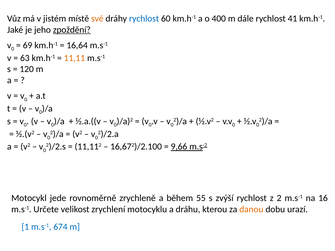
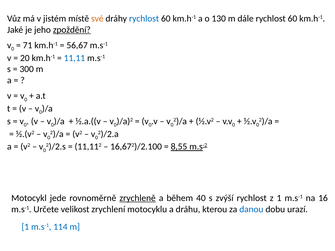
400: 400 -> 130 (219, 19)
dále rychlost 41: 41 -> 60 (292, 19)
69: 69 -> 71 (28, 45)
16,64: 16,64 -> 56,67 (77, 45)
63: 63 -> 20 (25, 58)
11,11 colour: orange -> blue (74, 58)
120: 120 -> 300 (27, 69)
9,66: 9,66 -> 8,55 (179, 147)
zrychleně underline: none -> present (138, 198)
55: 55 -> 40 (201, 198)
z 2: 2 -> 1 (279, 198)
danou colour: orange -> blue (251, 209)
674: 674 -> 114 (60, 227)
